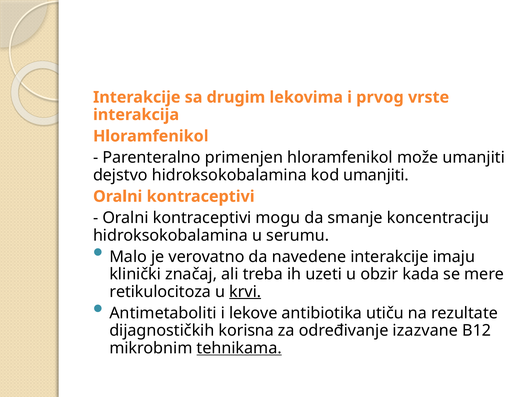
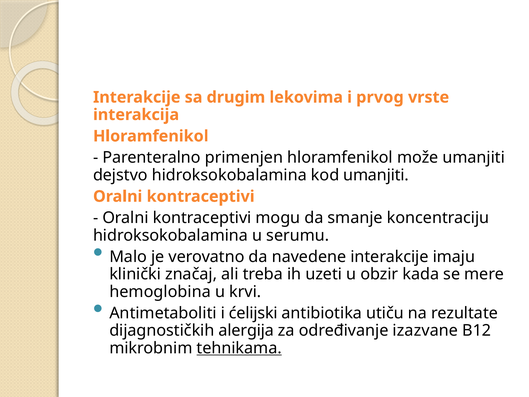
retikulocitoza: retikulocitoza -> hemoglobina (160, 292)
krvi underline: present -> none (245, 292)
lekove: lekove -> ćelijski (253, 313)
korisna: korisna -> alergija (246, 330)
